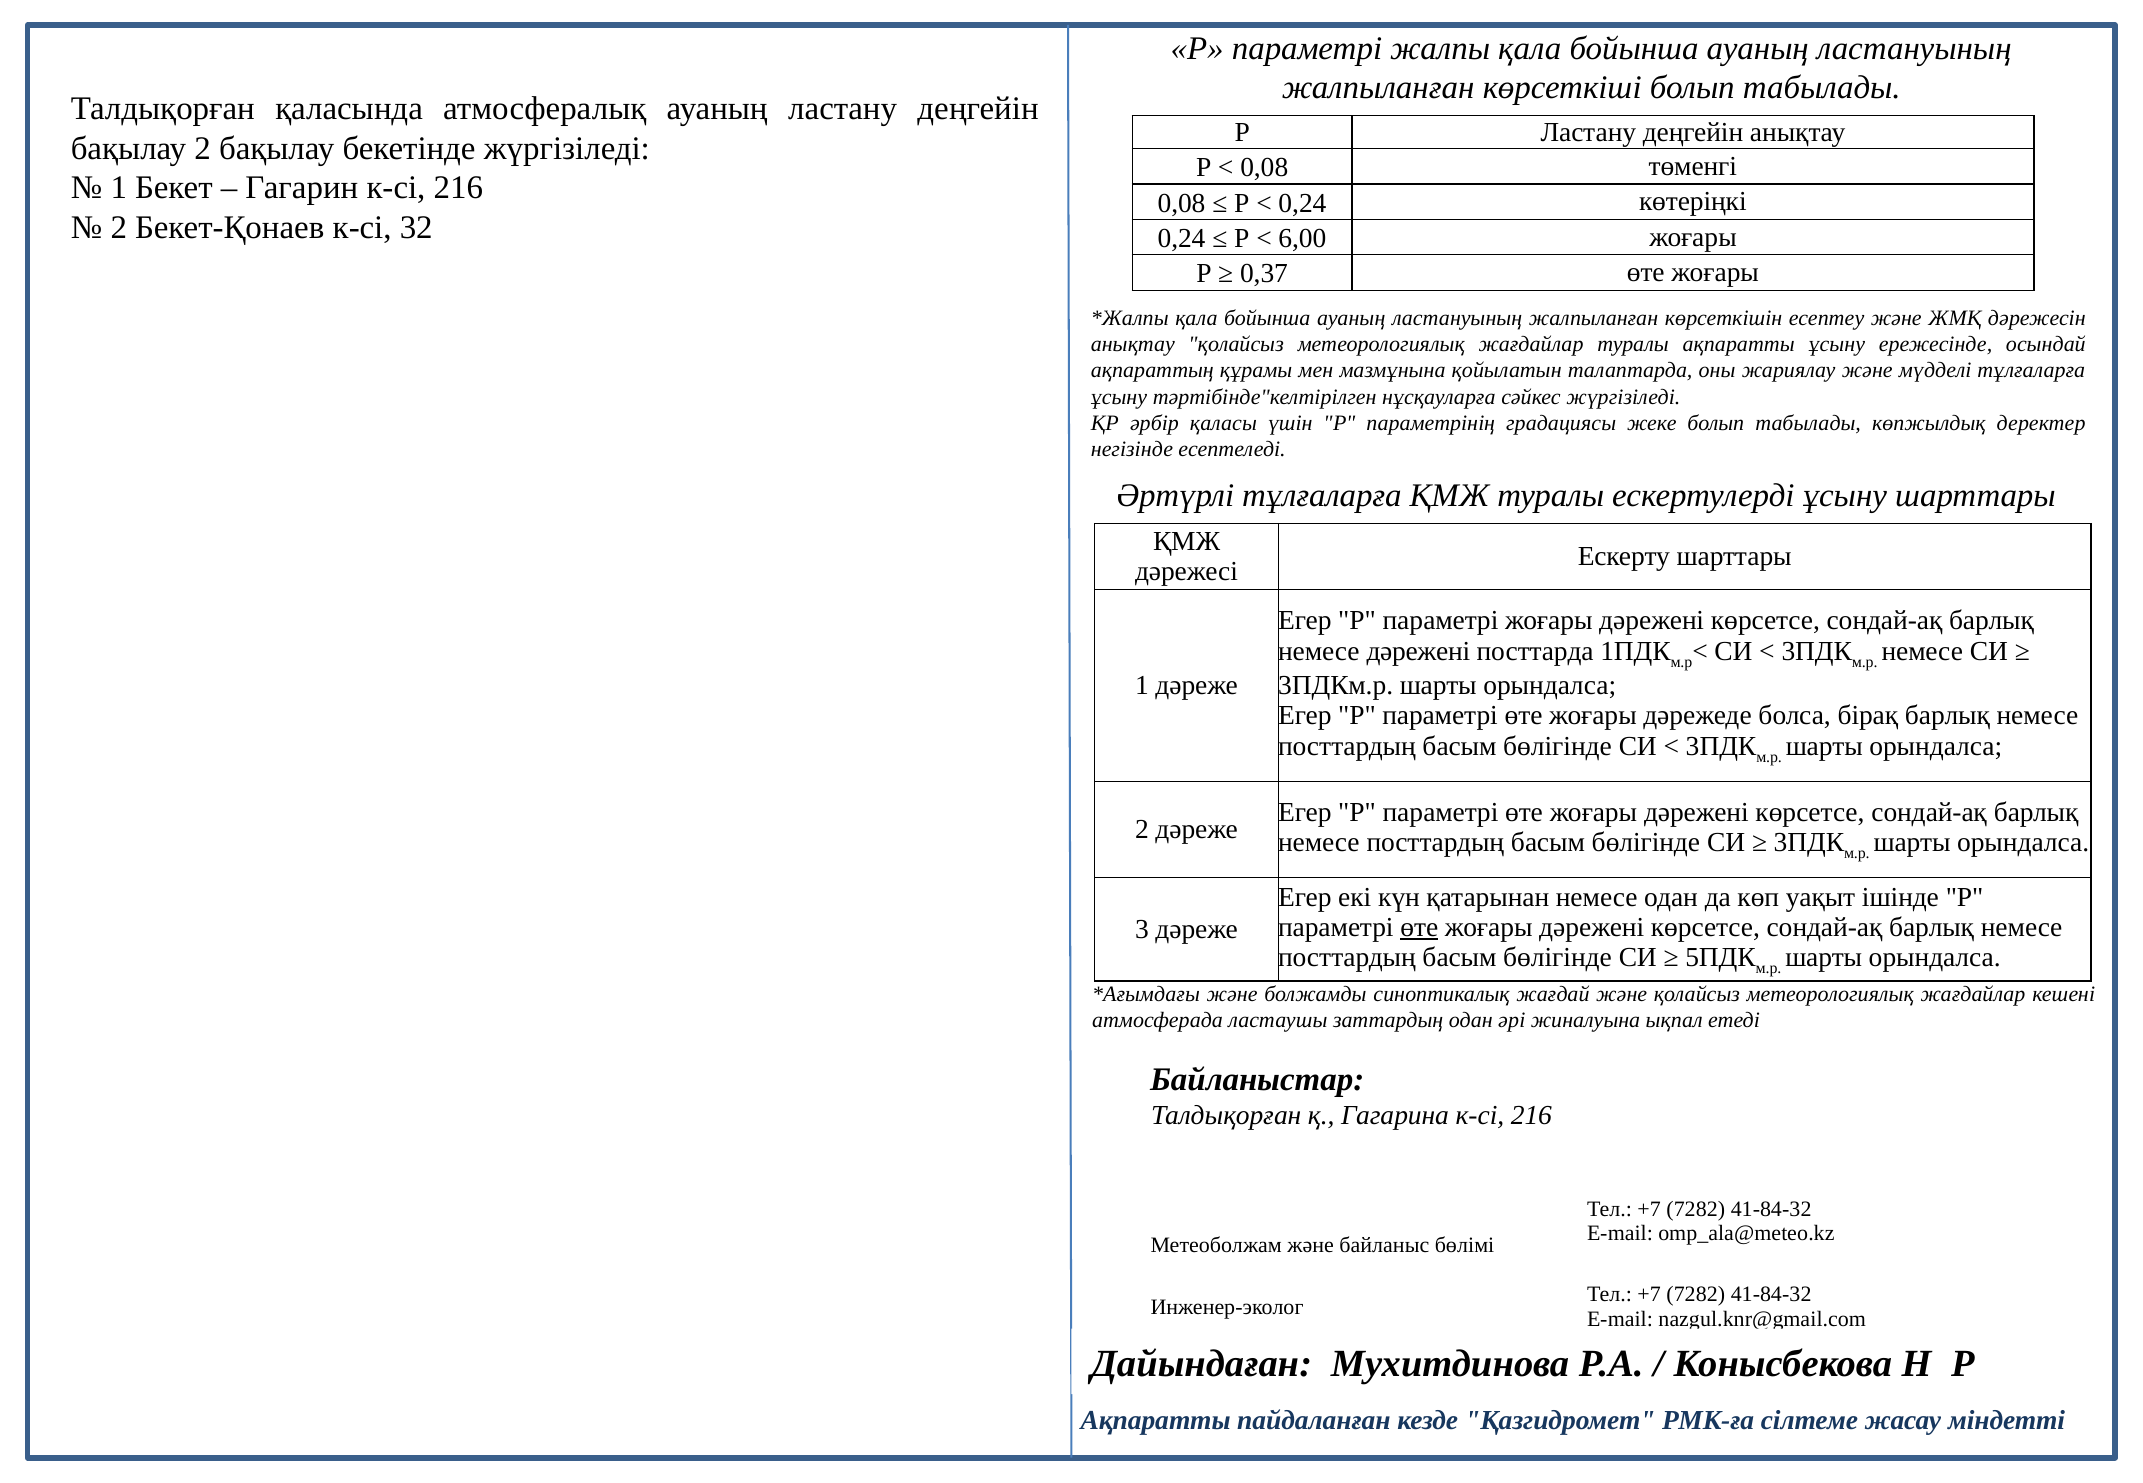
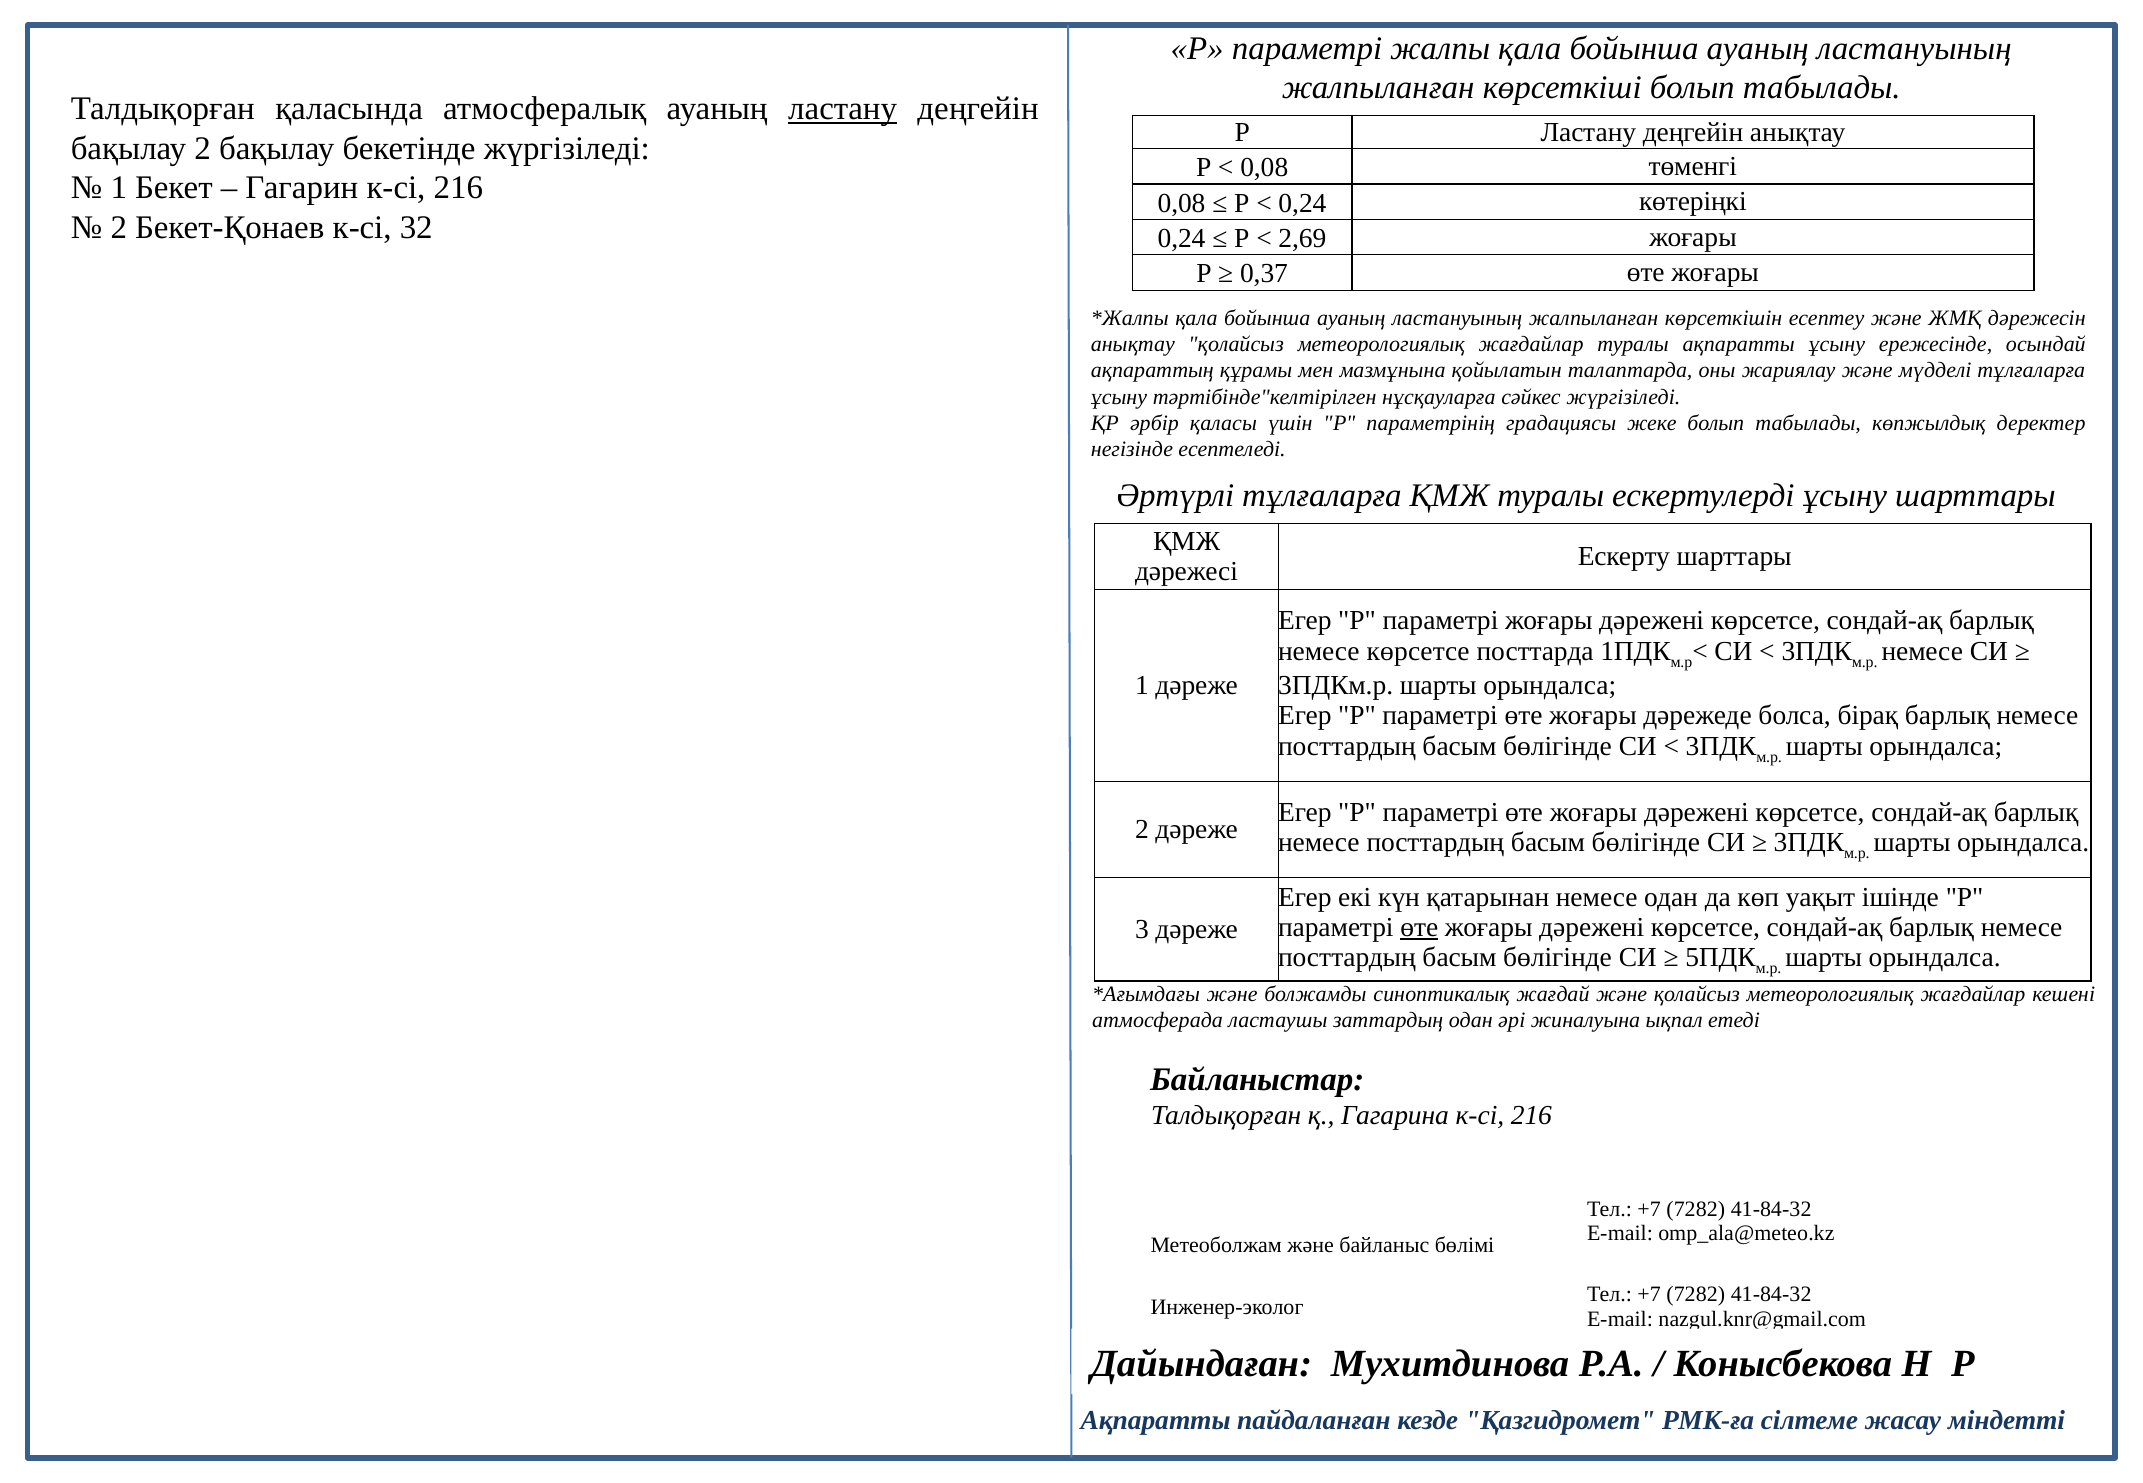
ластану underline: none -> present (843, 109)
6,00: 6,00 -> 2,69 (1302, 238)
немесе дәрежені: дәрежені -> көрсетсе (1418, 651)
